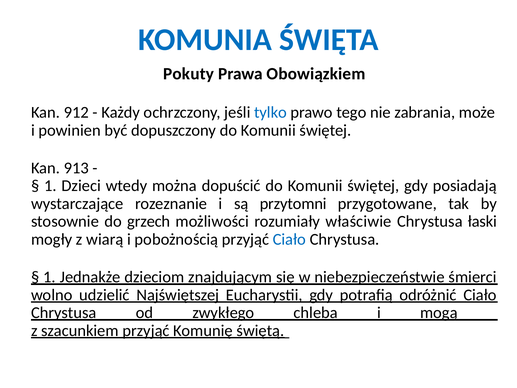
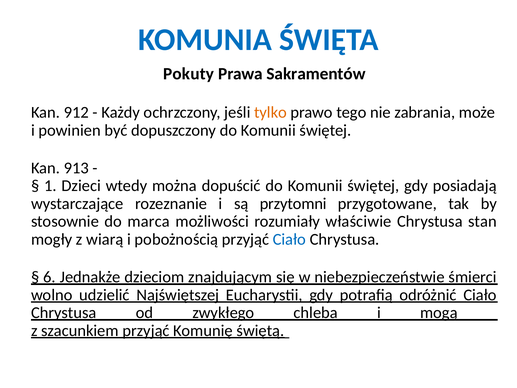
Obowiązkiem: Obowiązkiem -> Sakramentów (316, 74)
tylko colour: blue -> orange (270, 112)
grzech: grzech -> marca (149, 221)
łaski: łaski -> stan (482, 221)
1: 1 -> 6 (49, 277)
